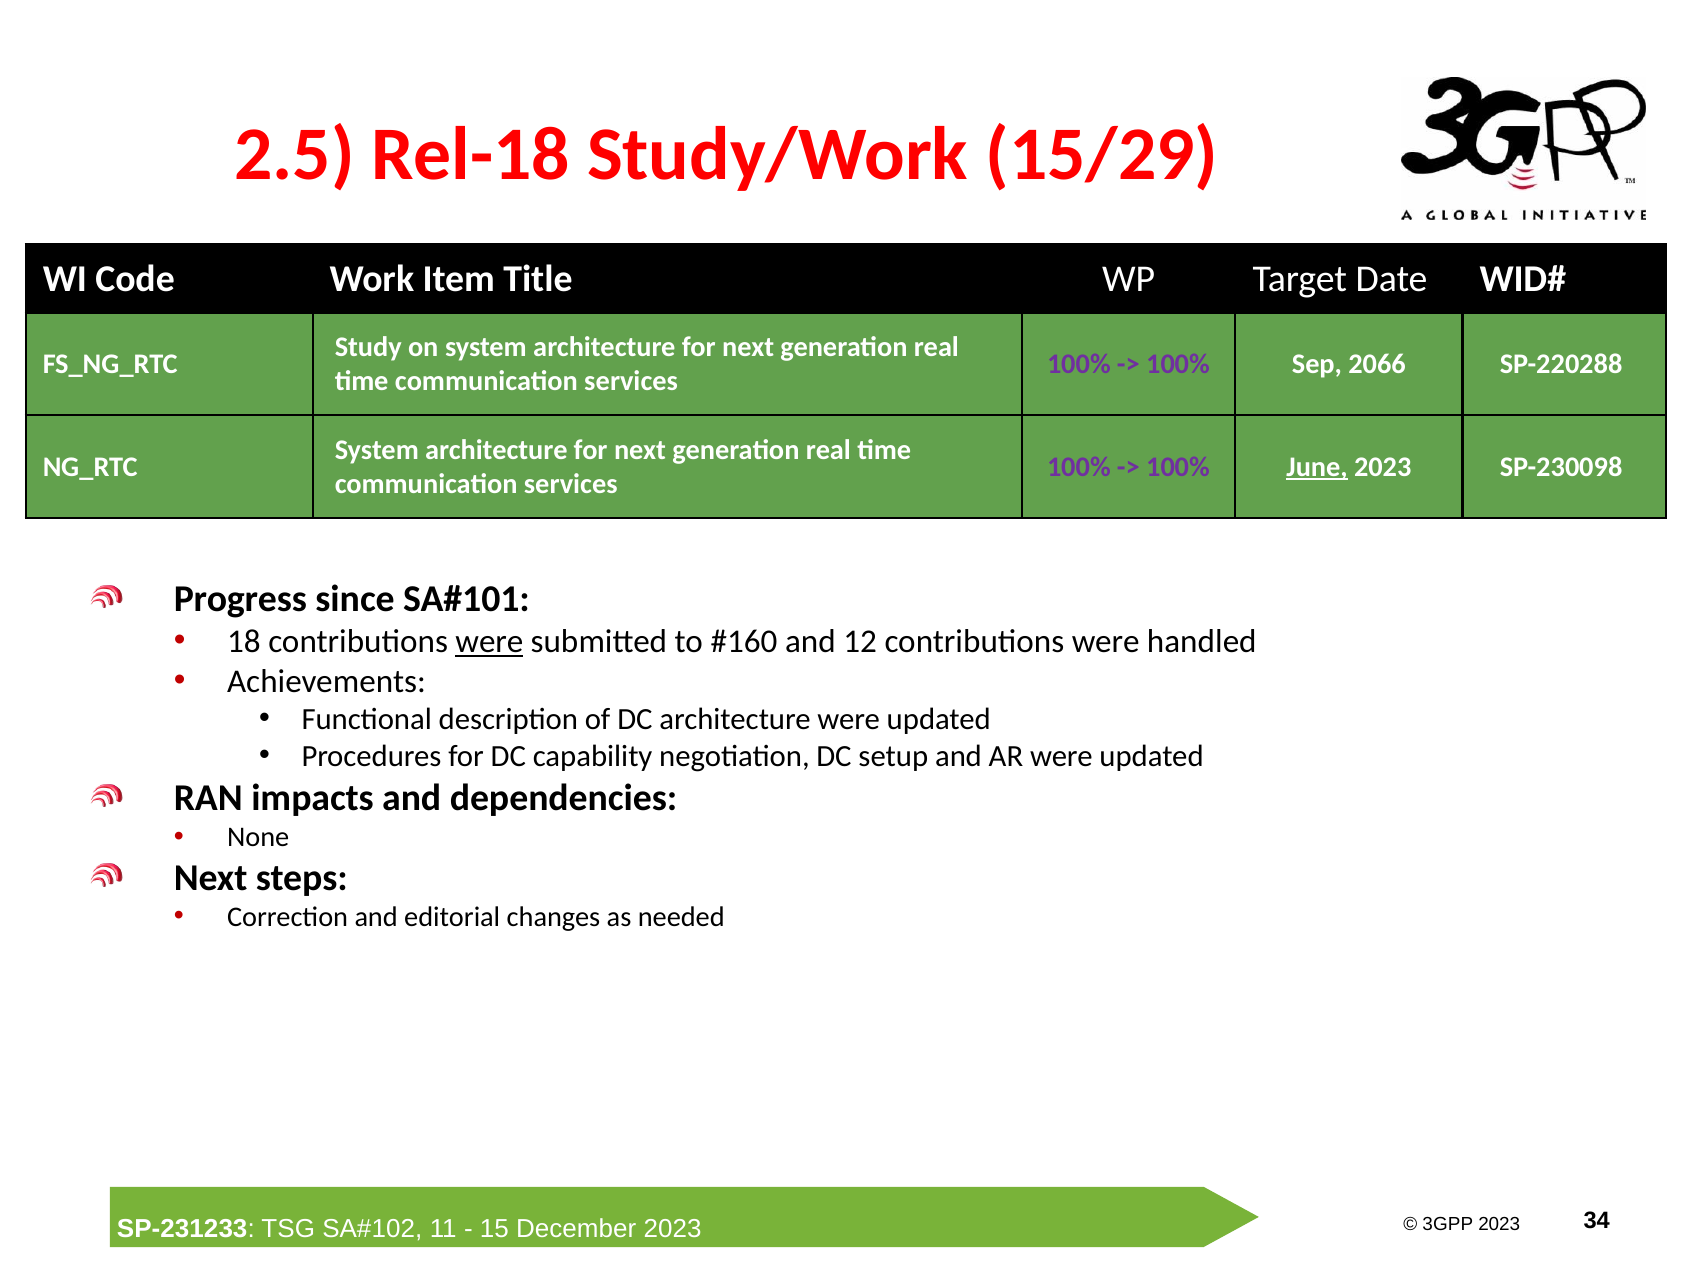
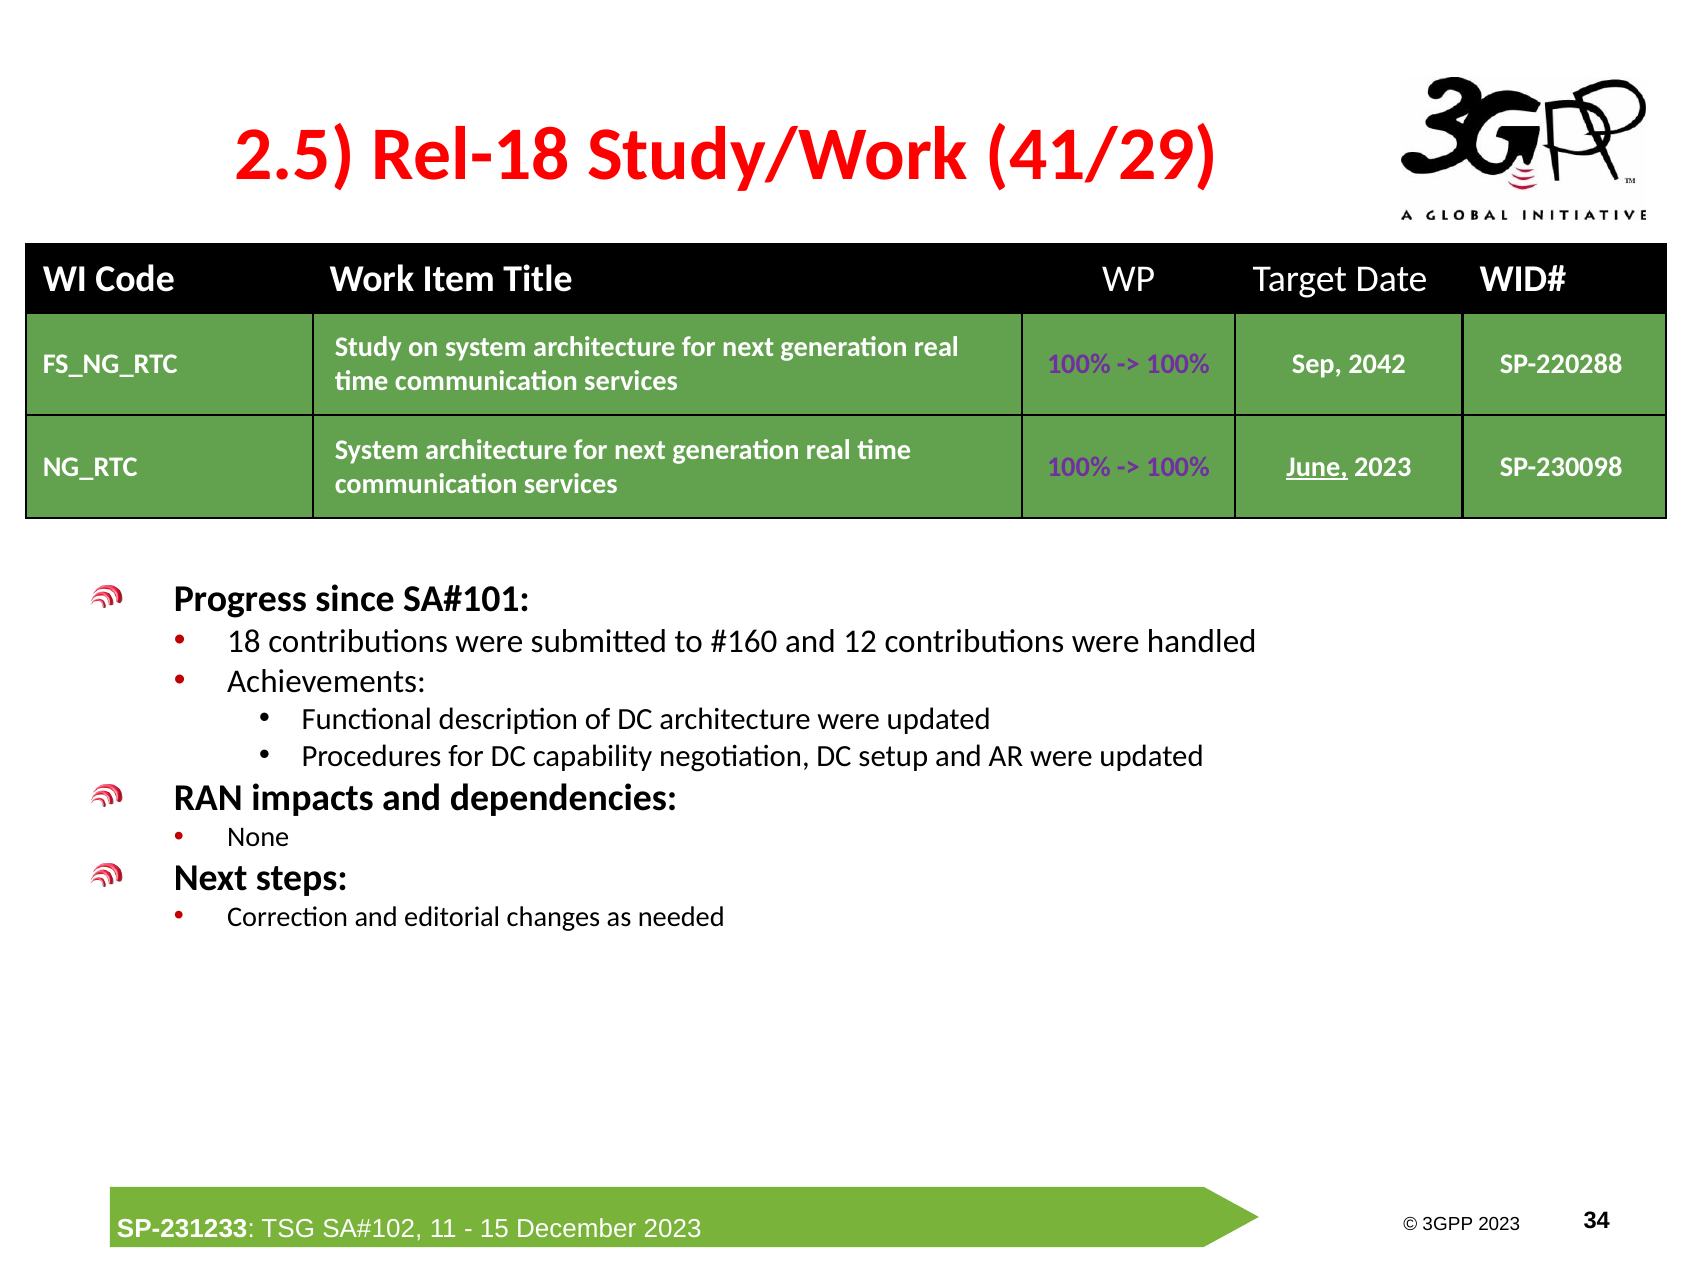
15/29: 15/29 -> 41/29 (1102, 154)
2066: 2066 -> 2042 (1377, 364)
were underline: present -> none (489, 642)
